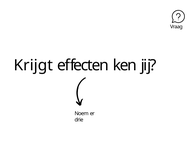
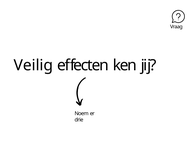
Krĳgt: Krĳgt -> Veilig (33, 65)
